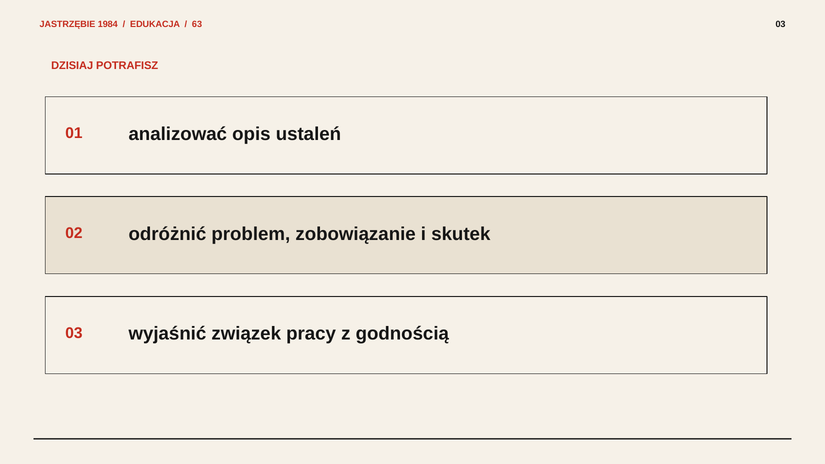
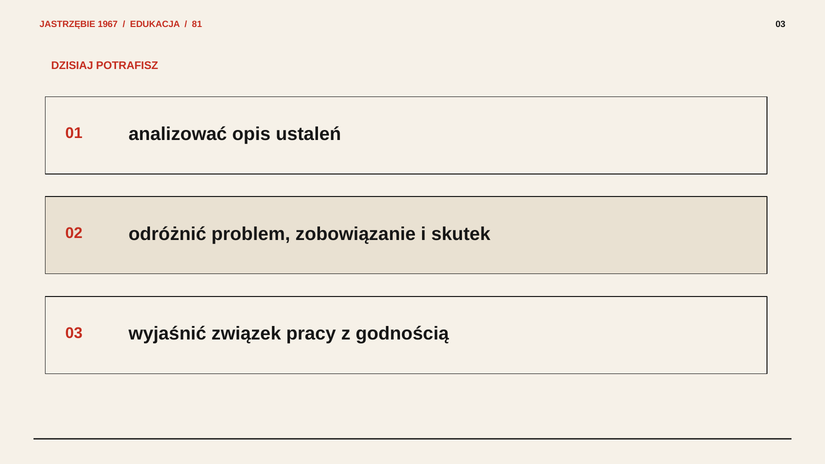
1984: 1984 -> 1967 (108, 24)
63: 63 -> 81 (197, 24)
